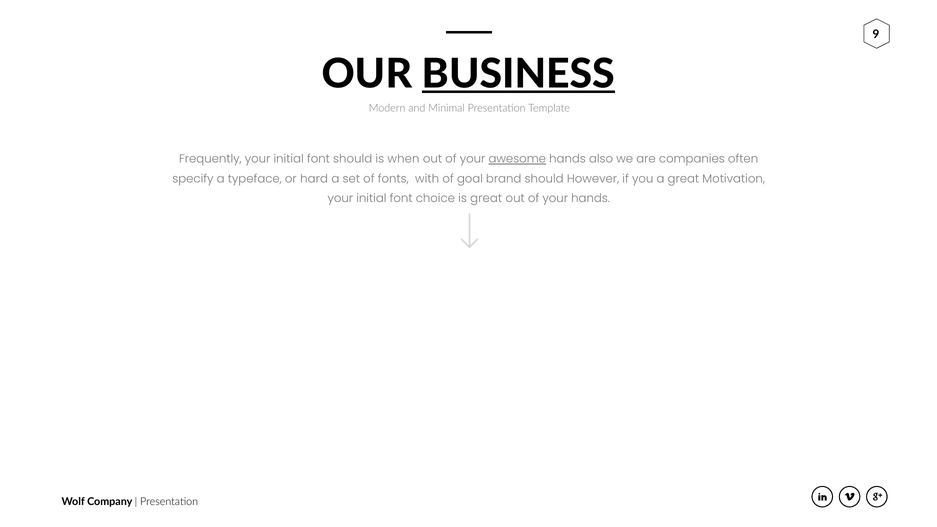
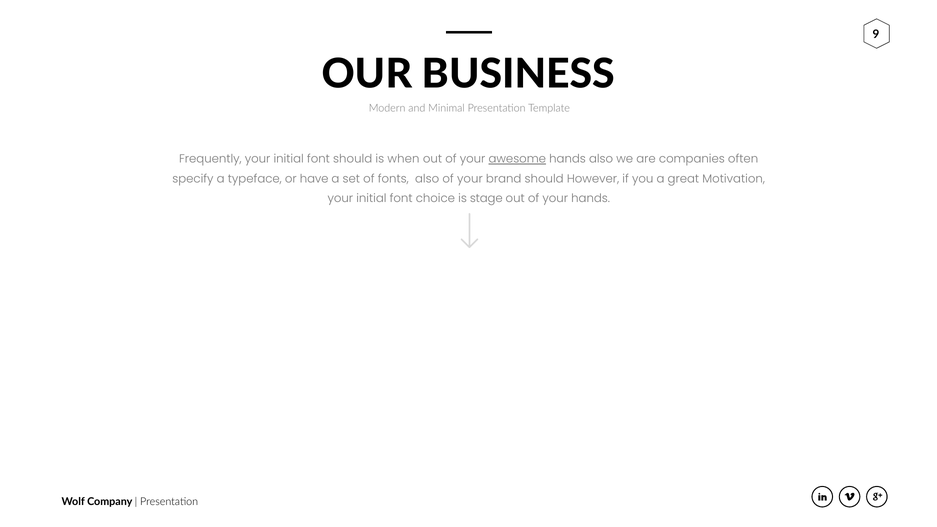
BUSINESS underline: present -> none (518, 74)
hard: hard -> have (314, 179)
fonts with: with -> also (427, 179)
goal: goal -> your (470, 179)
is great: great -> stage (486, 198)
